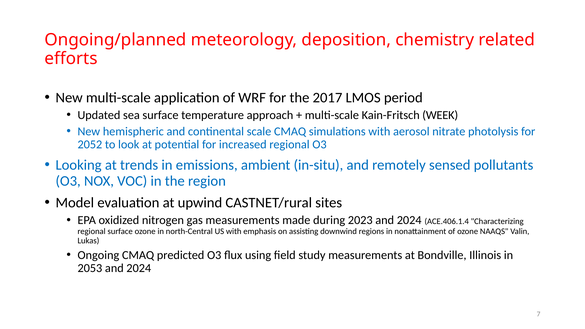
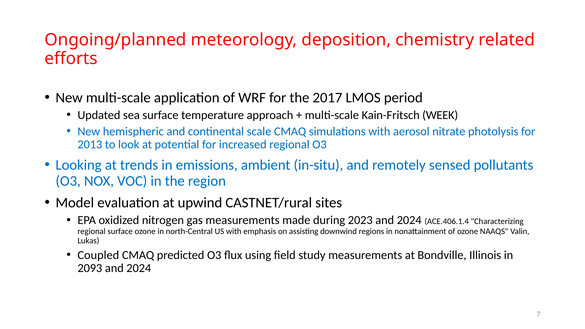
2052: 2052 -> 2013 (90, 145)
Ongoing: Ongoing -> Coupled (98, 255)
2053: 2053 -> 2093 (90, 268)
